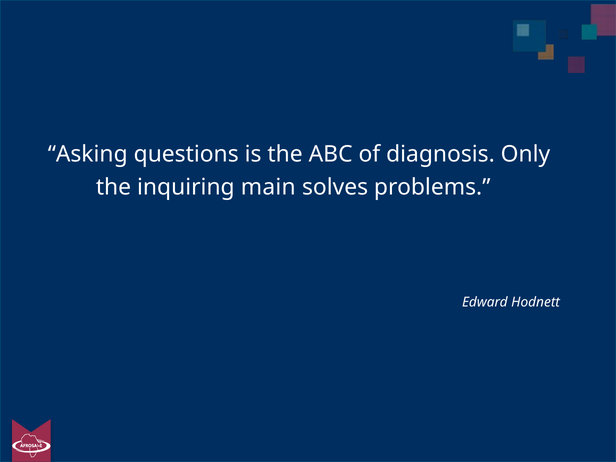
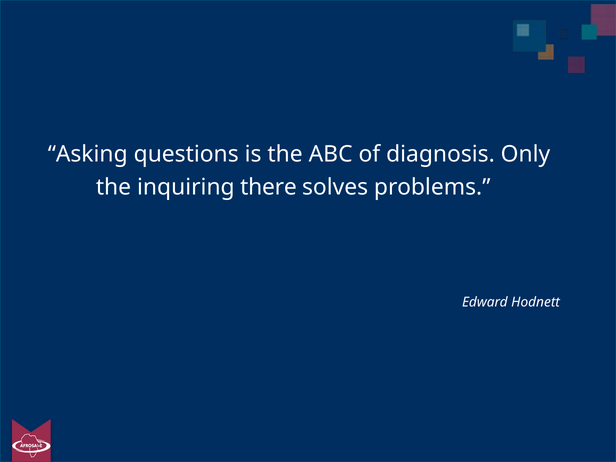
main: main -> there (268, 187)
